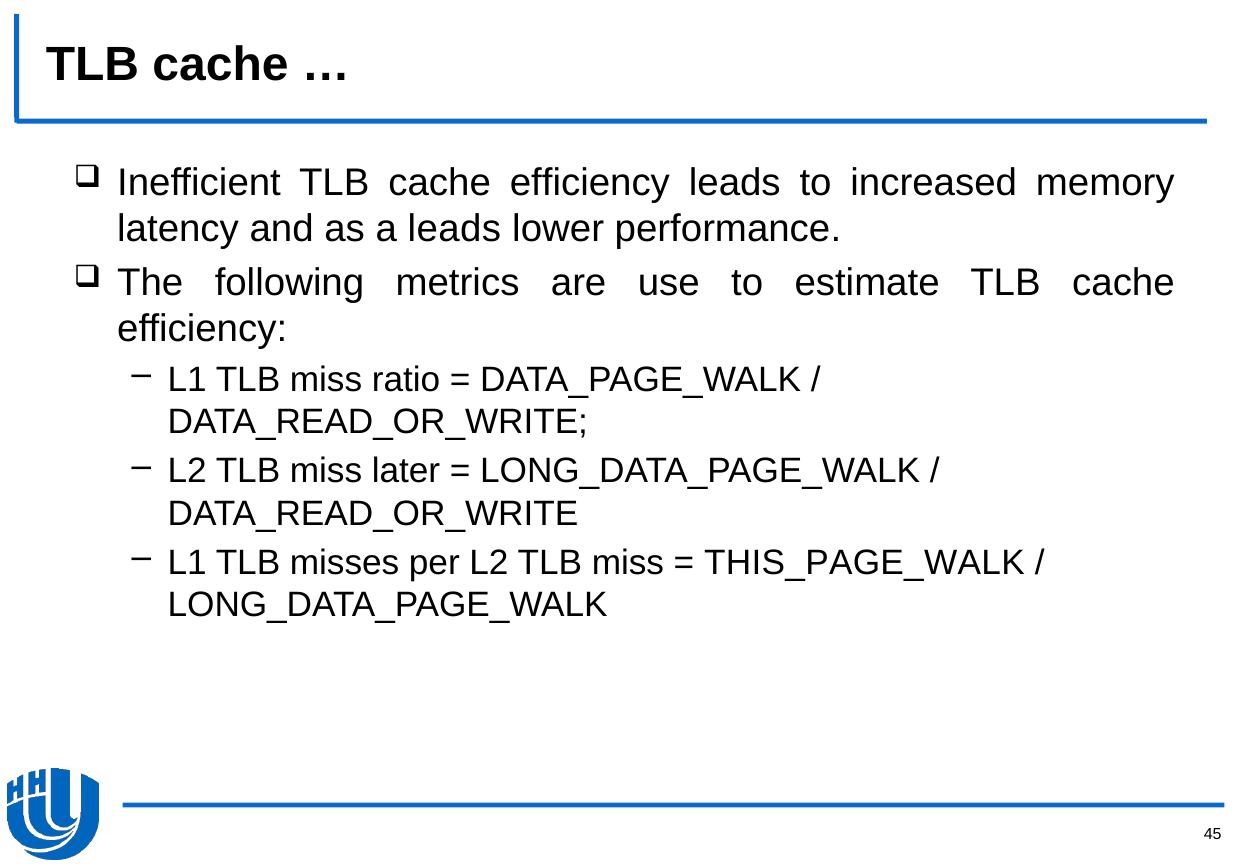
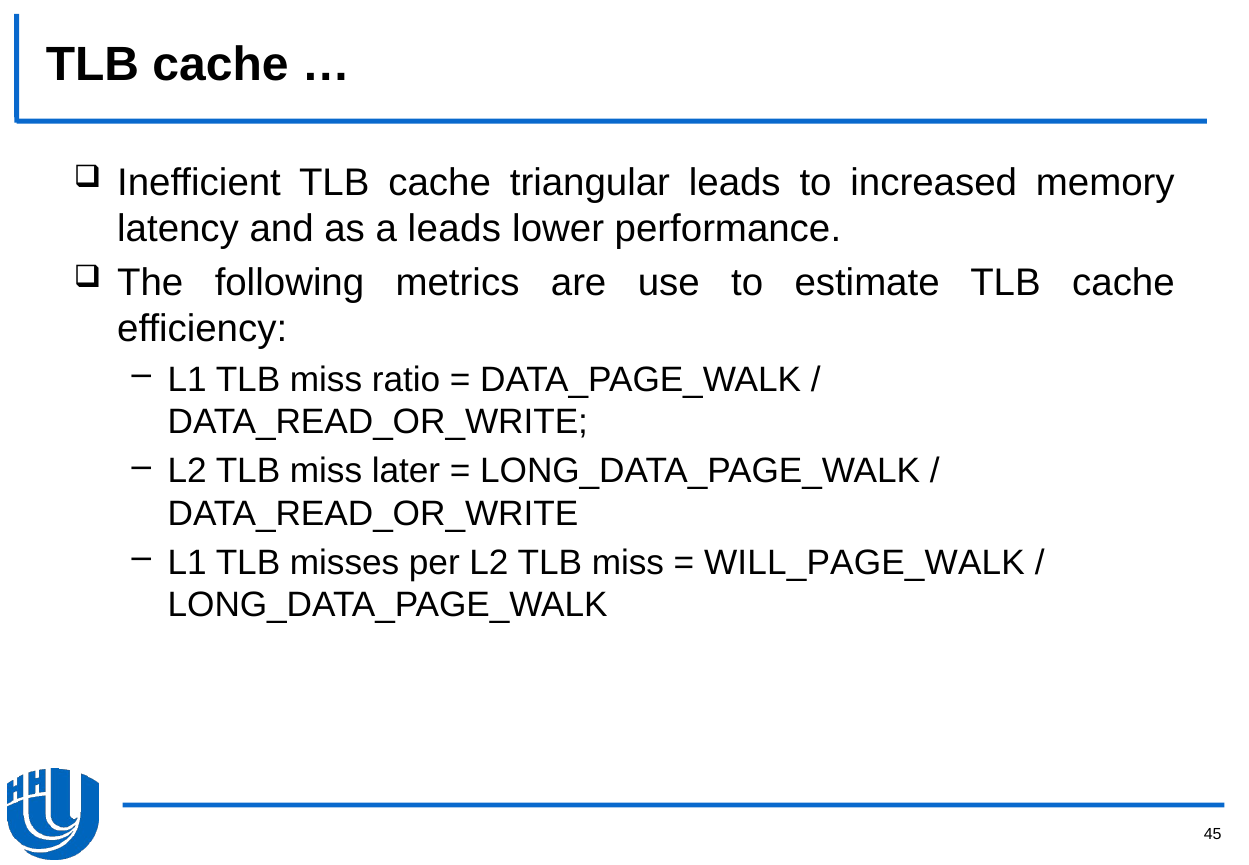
Inefficient TLB cache efficiency: efficiency -> triangular (590, 182)
THIS_PAGE_WALK: THIS_PAGE_WALK -> WILL_PAGE_WALK (864, 563)
